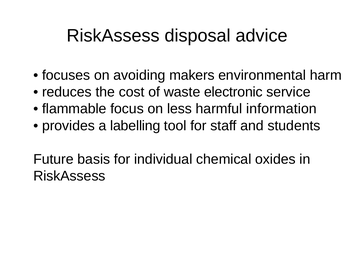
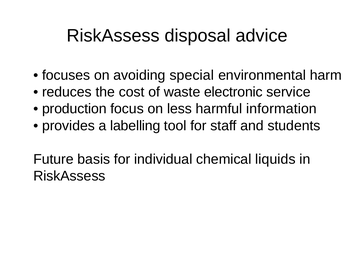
makers: makers -> special (192, 75)
flammable: flammable -> production (74, 109)
oxides: oxides -> liquids (275, 159)
